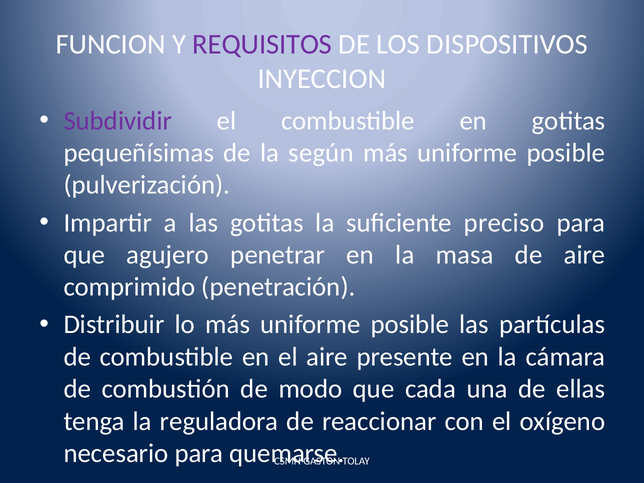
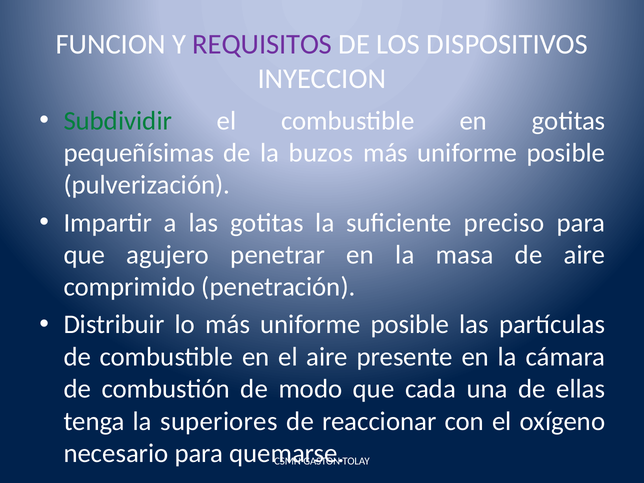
Subdividir colour: purple -> green (118, 121)
según: según -> buzos (321, 153)
reguladora: reguladora -> superiores (219, 421)
